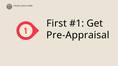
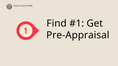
First: First -> Find (57, 24)
